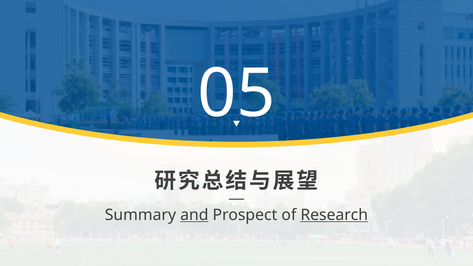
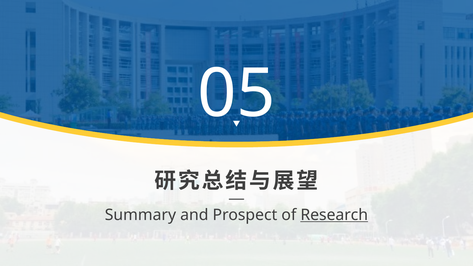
and underline: present -> none (194, 215)
